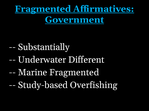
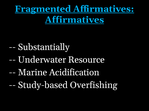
Government: Government -> Affirmatives (74, 20)
Different: Different -> Resource (86, 60)
Marine Fragmented: Fragmented -> Acidification (74, 73)
